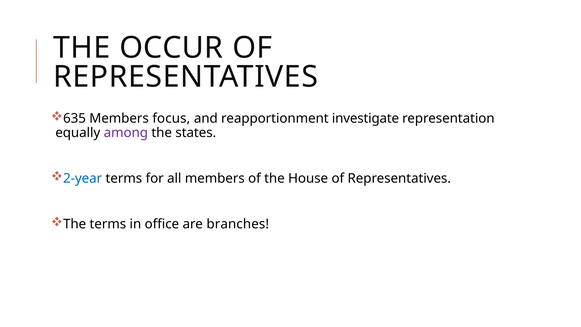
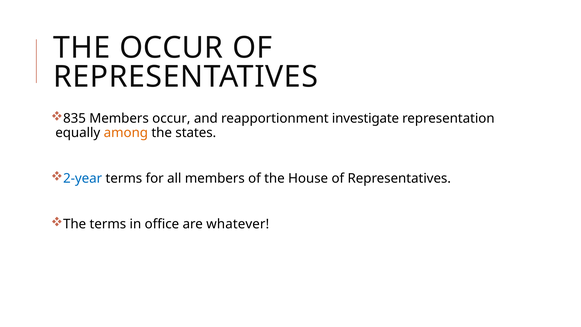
635: 635 -> 835 (74, 118)
Members focus: focus -> occur (171, 118)
among colour: purple -> orange (126, 133)
branches: branches -> whatever (238, 224)
